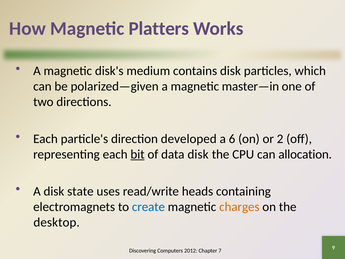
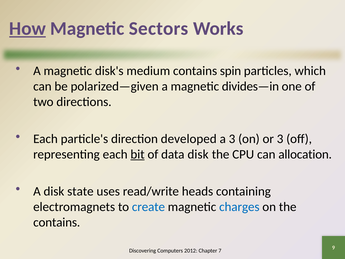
How underline: none -> present (27, 29)
Platters: Platters -> Sectors (159, 29)
contains disk: disk -> spin (231, 71)
master—in: master—in -> divides—in (250, 86)
a 6: 6 -> 3 (232, 139)
or 2: 2 -> 3 (280, 139)
charges colour: orange -> blue (239, 207)
desktop: desktop -> contains (57, 222)
